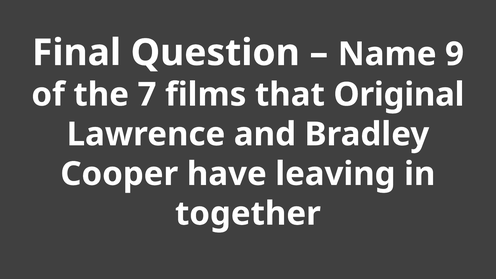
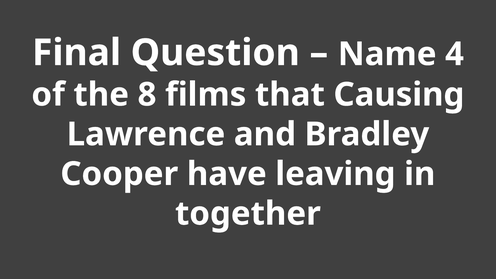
9: 9 -> 4 (455, 54)
7: 7 -> 8 (147, 95)
Original: Original -> Causing (399, 95)
